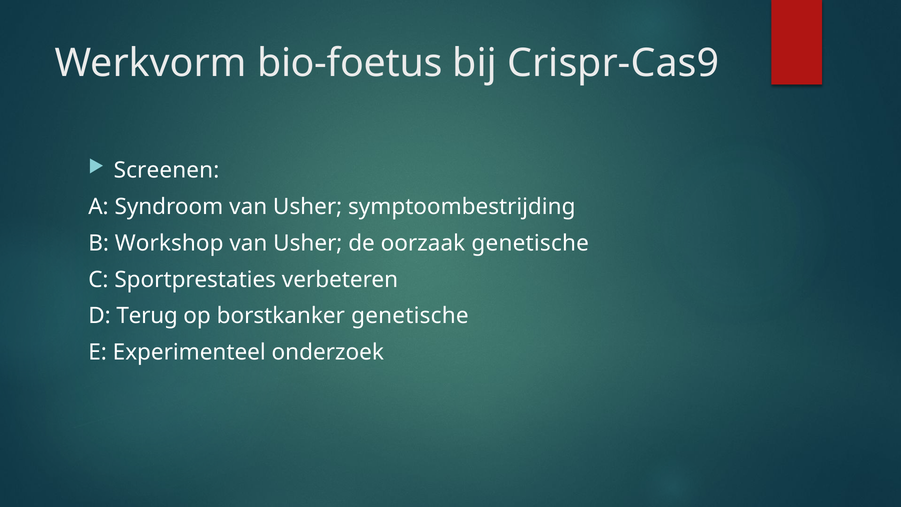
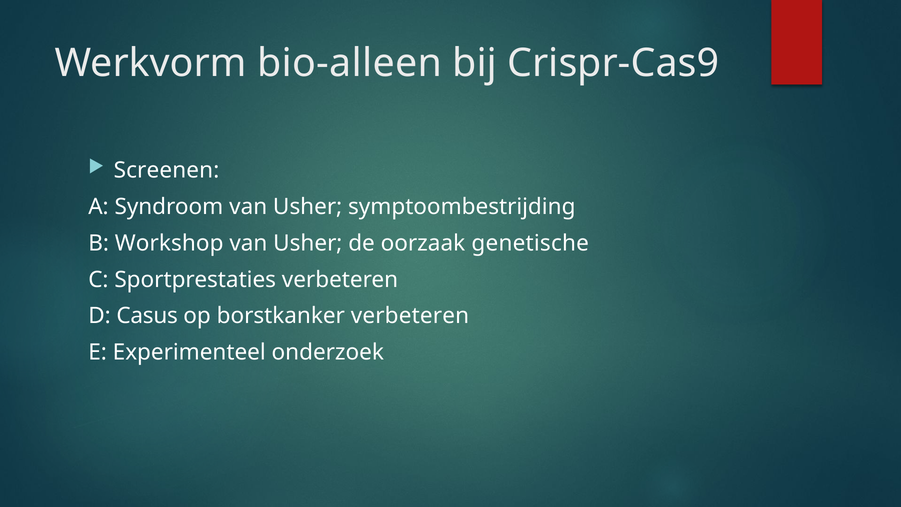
bio-foetus: bio-foetus -> bio-alleen (349, 63)
Terug: Terug -> Casus (147, 316)
borstkanker genetische: genetische -> verbeteren (410, 316)
